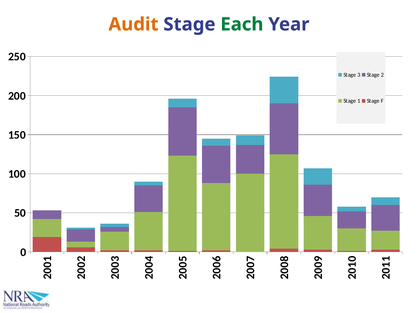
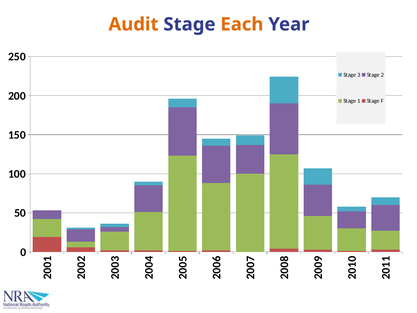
Each colour: green -> orange (242, 24)
